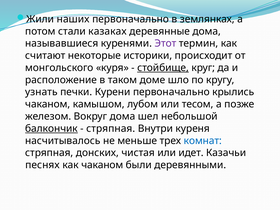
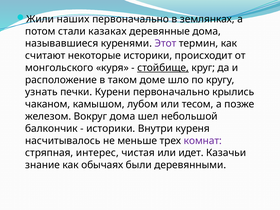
балкончик underline: present -> none (51, 129)
стряпная: стряпная -> историки (111, 129)
комнат colour: blue -> purple (203, 141)
донских: донских -> интерес (97, 153)
песнях: песнях -> знание (43, 165)
как чаканом: чаканом -> обычаях (102, 165)
